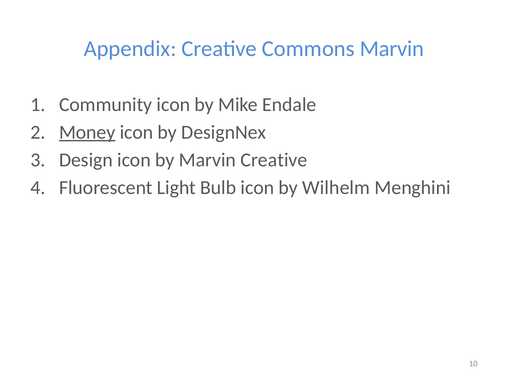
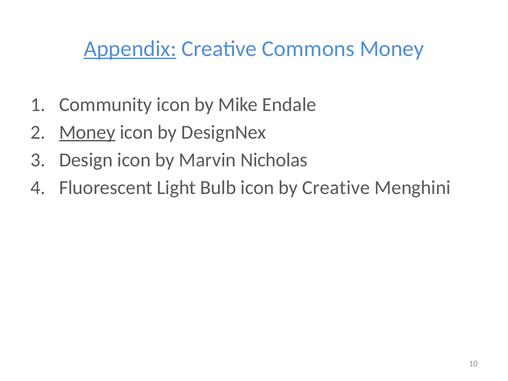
Appendix underline: none -> present (130, 49)
Commons Marvin: Marvin -> Money (392, 49)
Marvin Creative: Creative -> Nicholas (274, 160)
by Wilhelm: Wilhelm -> Creative (336, 187)
